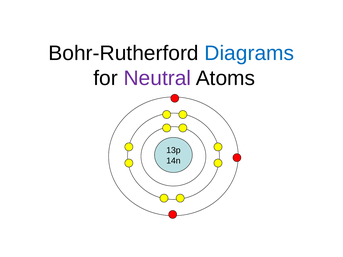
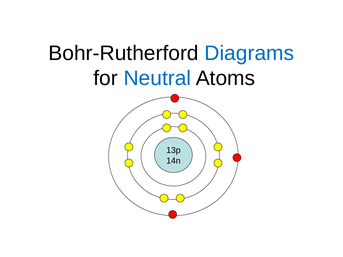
Neutral colour: purple -> blue (157, 78)
